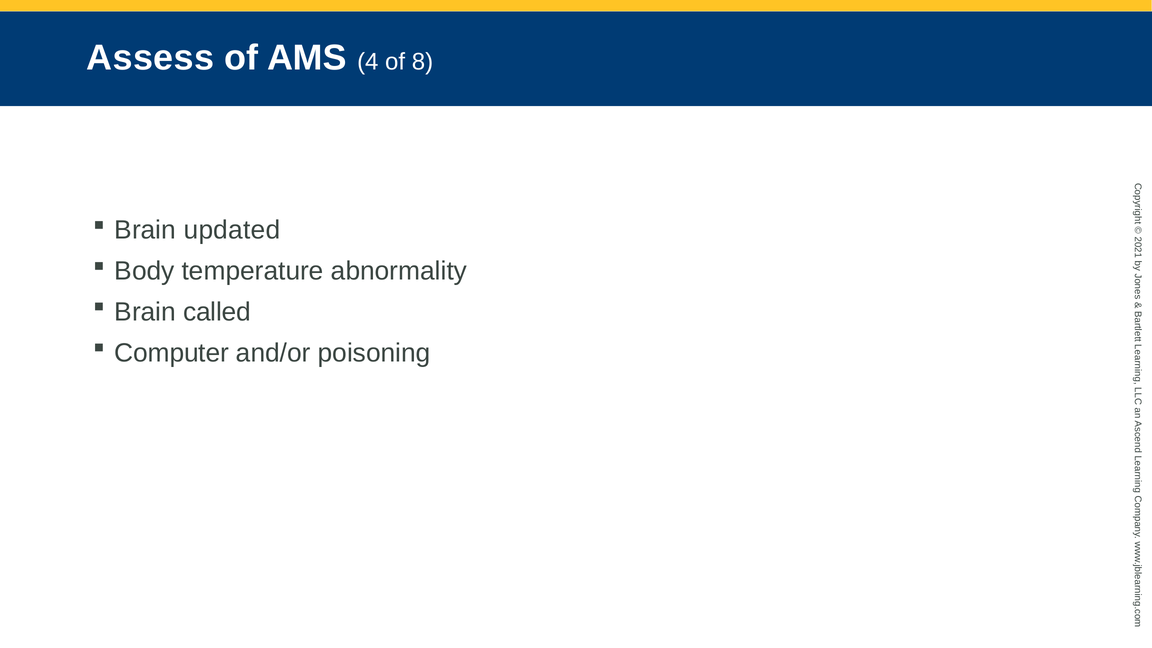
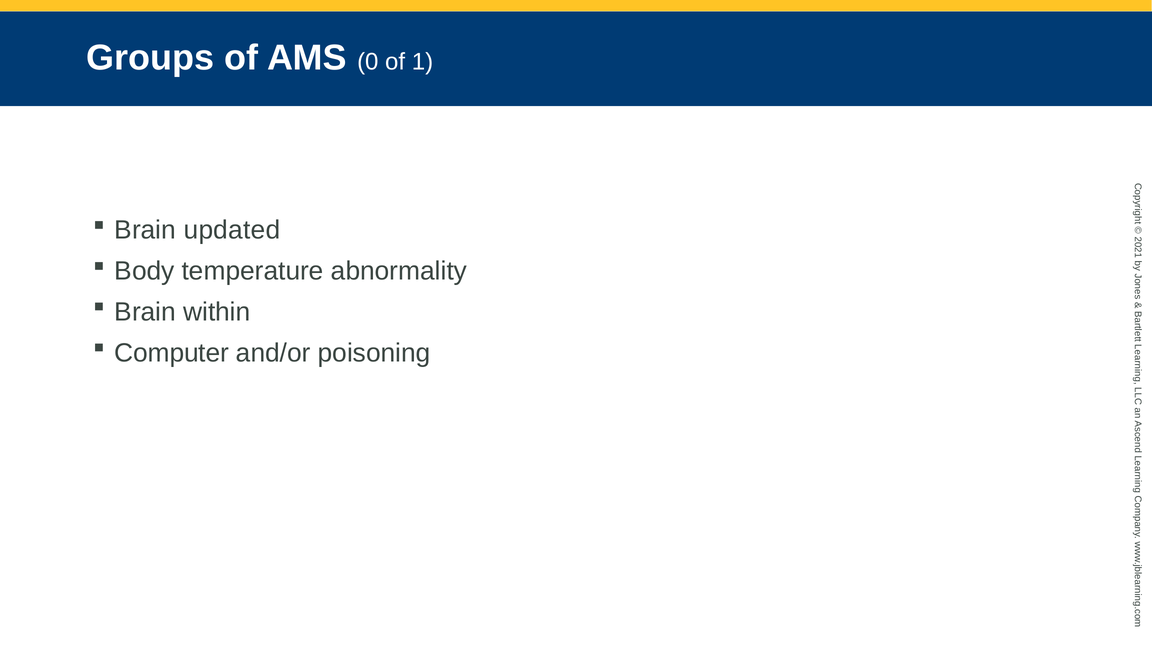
Assess: Assess -> Groups (150, 58)
AMS 4: 4 -> 0 (368, 62)
of 8: 8 -> 1 (422, 62)
called: called -> within (217, 312)
